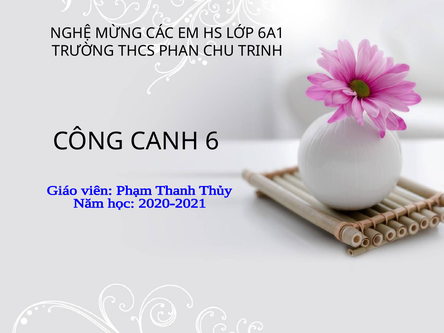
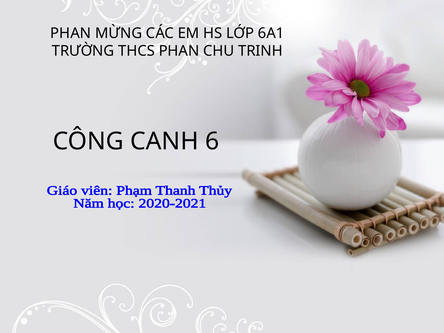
NGHỆ: NGHỆ -> PHAN (71, 33)
